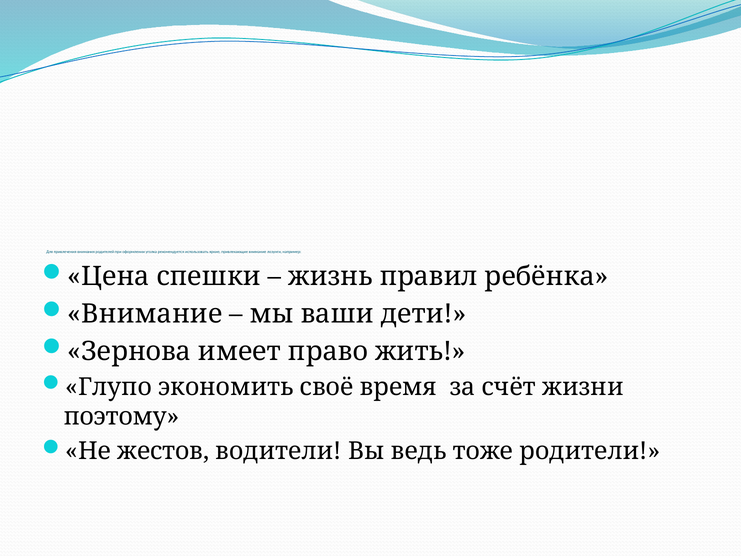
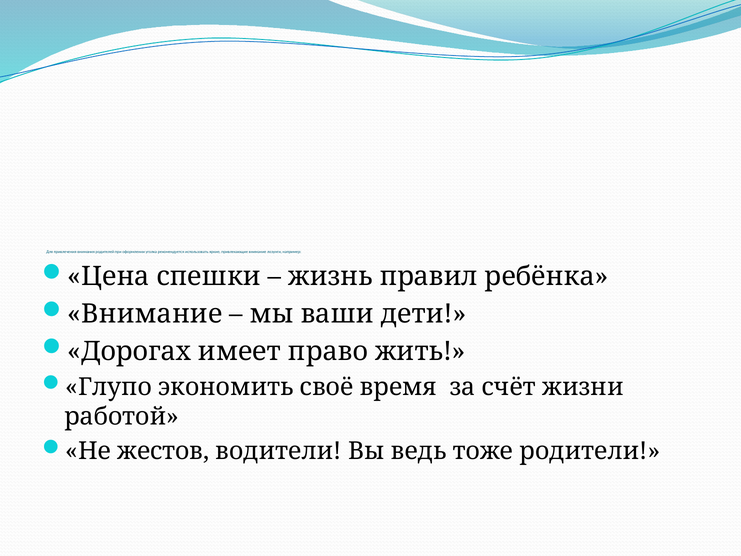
Зернова: Зернова -> Дорогах (129, 351)
поэтому: поэтому -> работой (122, 416)
